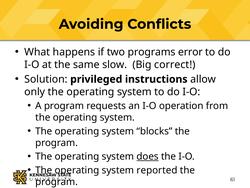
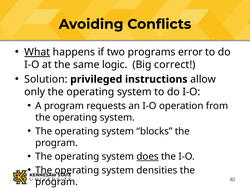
What underline: none -> present (37, 52)
slow: slow -> logic (115, 64)
reported: reported -> densities (157, 170)
